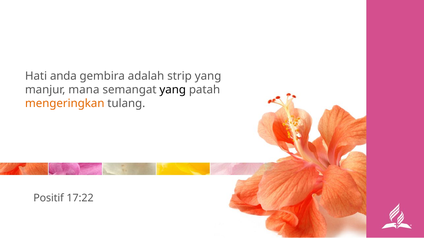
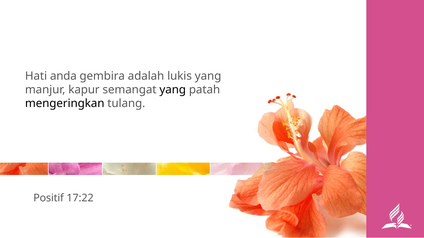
strip: strip -> lukis (180, 76)
mana: mana -> kapur (84, 90)
mengeringkan colour: orange -> black (65, 104)
